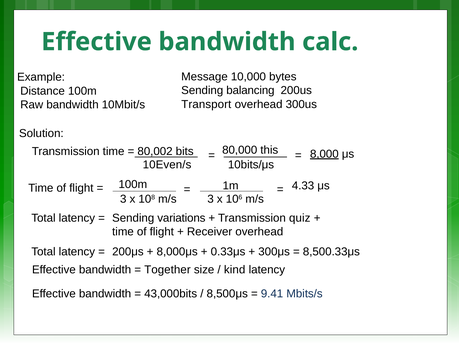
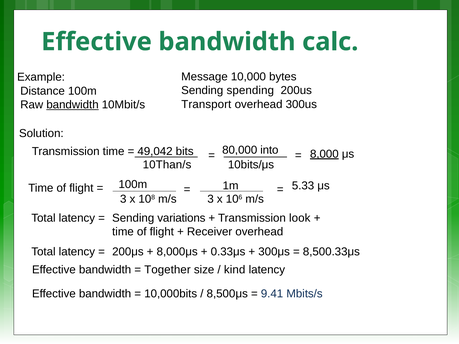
balancing: balancing -> spending (250, 91)
bandwidth underline: none -> present (72, 105)
this: this -> into (269, 150)
80,002: 80,002 -> 49,042 (155, 151)
10Even/s: 10Even/s -> 10Than/s (167, 165)
4.33: 4.33 -> 5.33 (303, 186)
quiz: quiz -> look (300, 218)
43,000bits: 43,000bits -> 10,000bits (171, 294)
